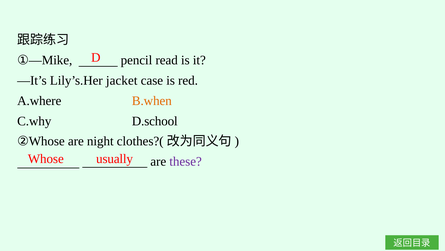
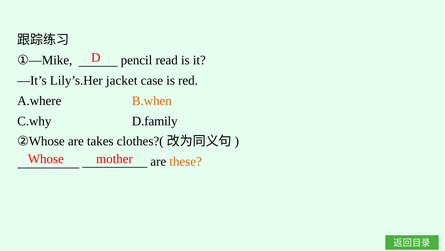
D.school: D.school -> D.family (155, 121)
night: night -> takes (100, 141)
usually: usually -> mother (114, 158)
these colour: purple -> orange (186, 161)
